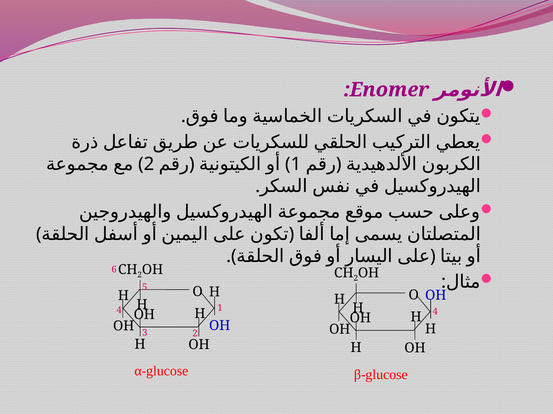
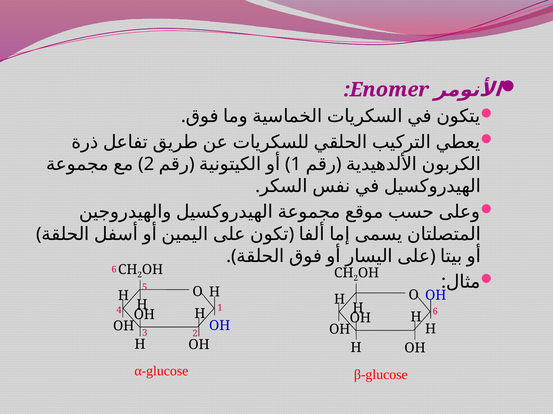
1 4: 4 -> 6 (435, 312)
